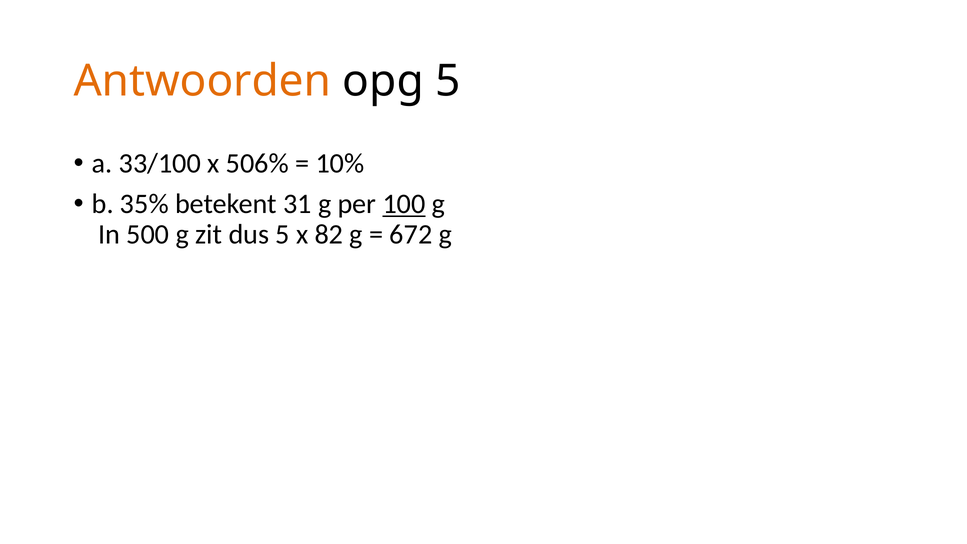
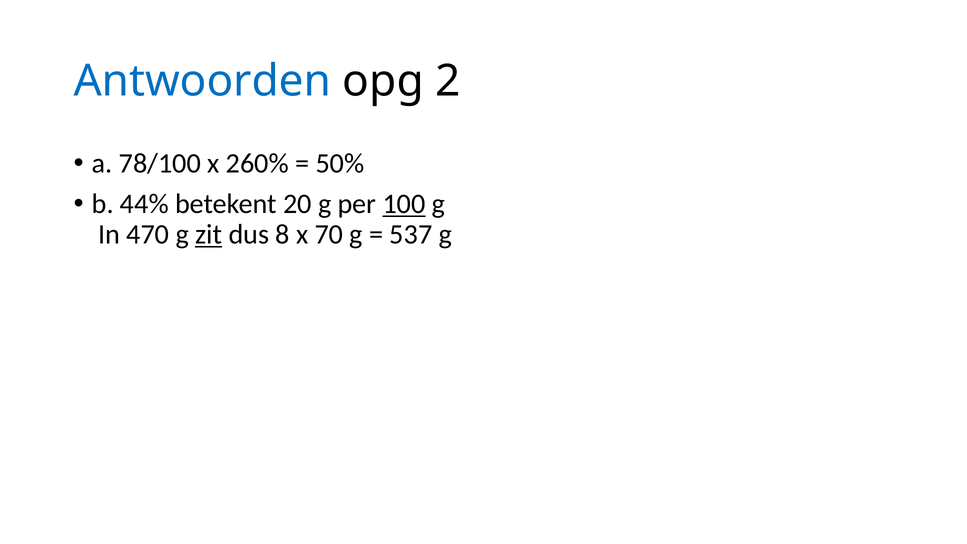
Antwoorden colour: orange -> blue (202, 81)
opg 5: 5 -> 2 (448, 81)
33/100: 33/100 -> 78/100 (160, 163)
506%: 506% -> 260% (257, 163)
10%: 10% -> 50% (340, 163)
35%: 35% -> 44% (144, 204)
31: 31 -> 20 (297, 204)
500: 500 -> 470 (148, 235)
zit underline: none -> present (209, 235)
dus 5: 5 -> 8 (283, 235)
82: 82 -> 70 (329, 235)
672: 672 -> 537 (411, 235)
